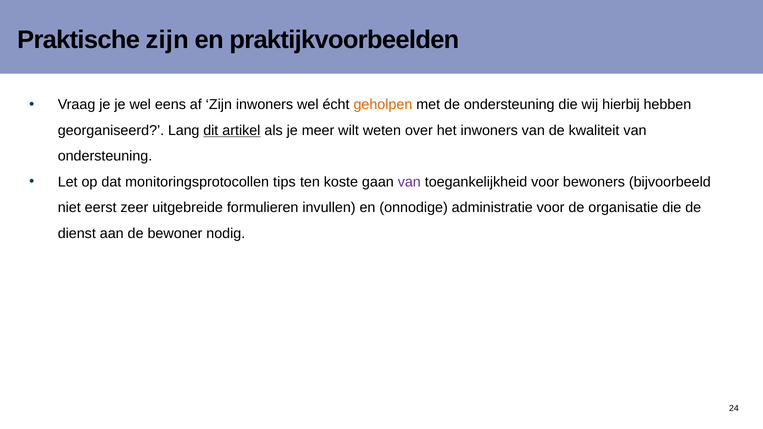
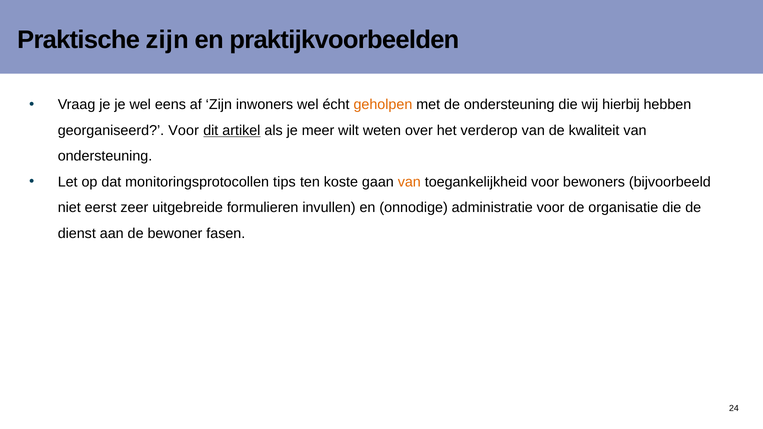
georganiseerd Lang: Lang -> Voor (184, 130)
het inwoners: inwoners -> verderop (489, 130)
van colour: purple -> orange (409, 182)
nodig: nodig -> fasen (226, 233)
